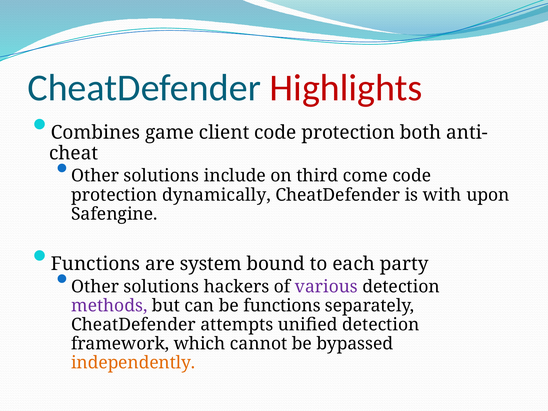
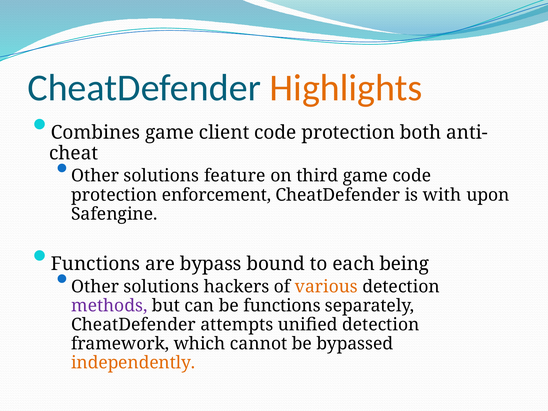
Highlights colour: red -> orange (346, 88)
include: include -> feature (235, 176)
third come: come -> game (365, 176)
dynamically: dynamically -> enforcement (217, 195)
system: system -> bypass (211, 264)
party: party -> being (404, 264)
various colour: purple -> orange (326, 287)
